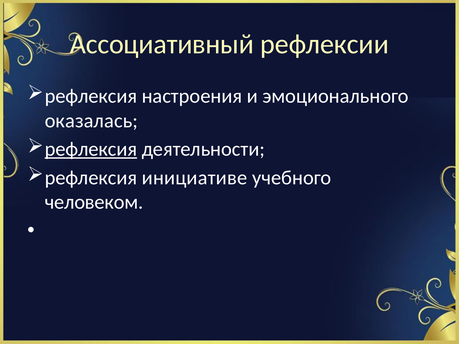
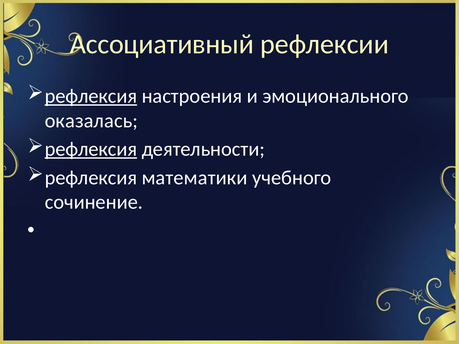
рефлексия underline: none -> present (91, 96)
инициативе: инициативе -> математики (195, 178)
человеком: человеком -> сочинение (94, 202)
